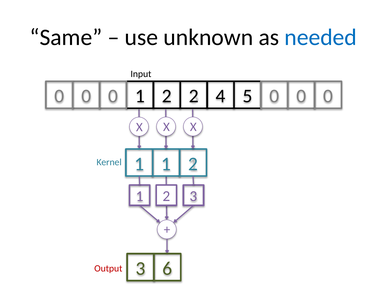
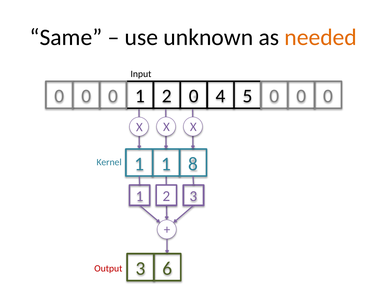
needed colour: blue -> orange (321, 37)
2 2: 2 -> 0 (194, 96)
1 1 2: 2 -> 8 (193, 164)
